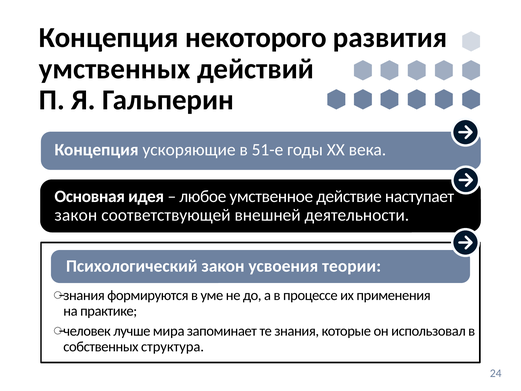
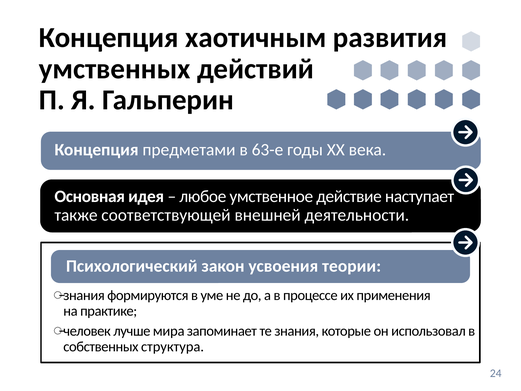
некоторого: некоторого -> хаотичным (256, 37)
ускоряющие: ускоряющие -> предметами (189, 150)
51-е: 51-е -> 63-е (267, 150)
закон: закон -> также (76, 215)
